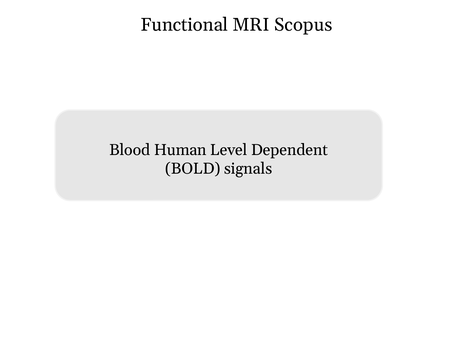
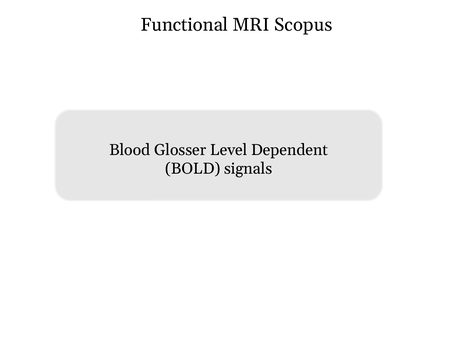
Human: Human -> Glosser (180, 150)
